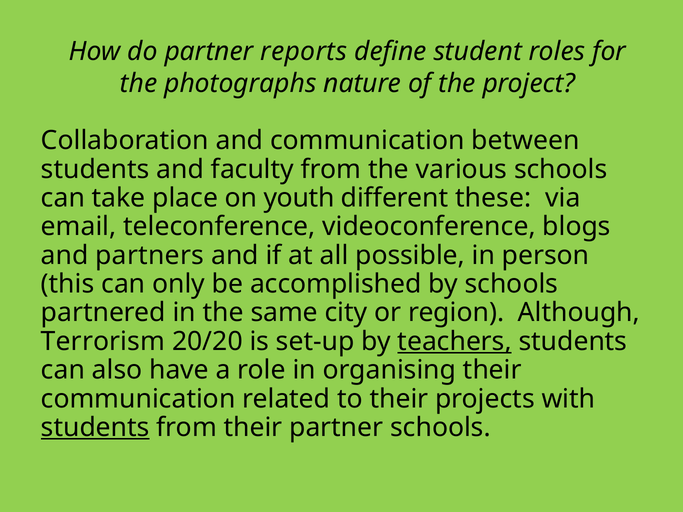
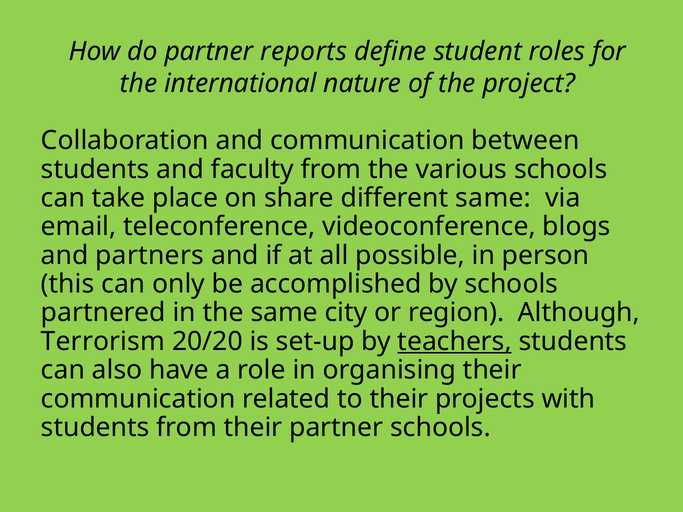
photographs: photographs -> international (240, 83)
youth: youth -> share (299, 198)
different these: these -> same (493, 198)
students underline: present -> none (95, 428)
